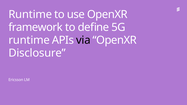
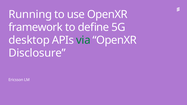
Runtime: Runtime -> Running (30, 14)
runtime: runtime -> desktop (29, 40)
via colour: black -> green (83, 40)
